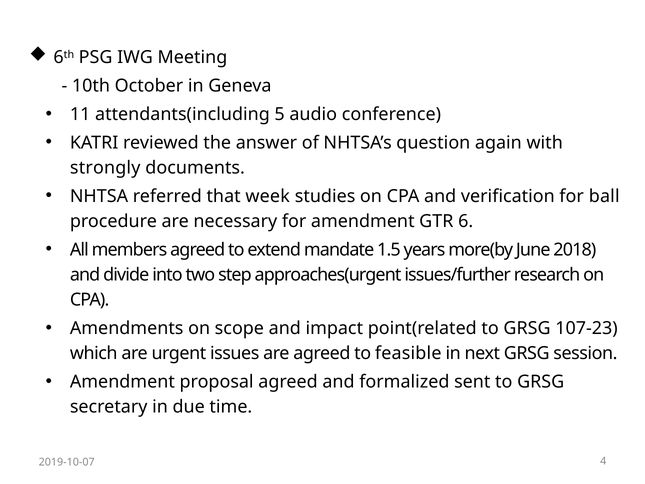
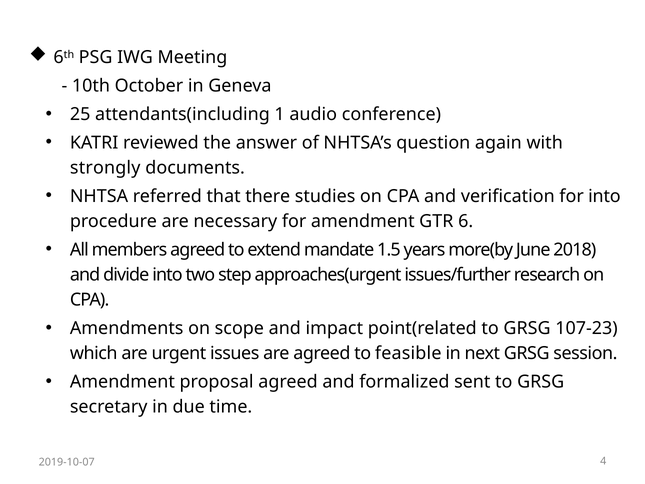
11: 11 -> 25 (80, 114)
5: 5 -> 1 (280, 114)
week: week -> there (268, 196)
for ball: ball -> into (604, 196)
